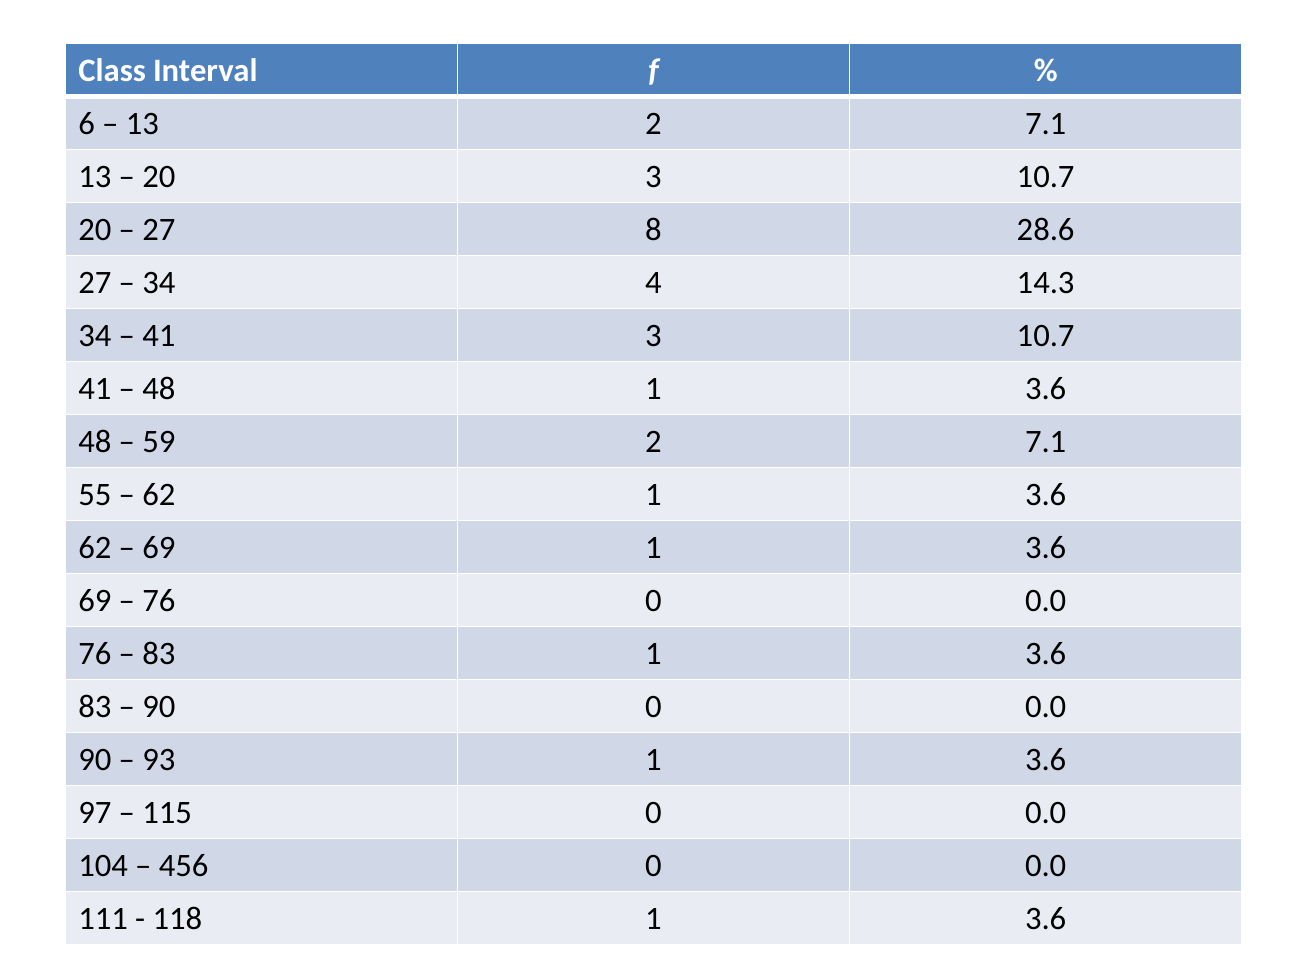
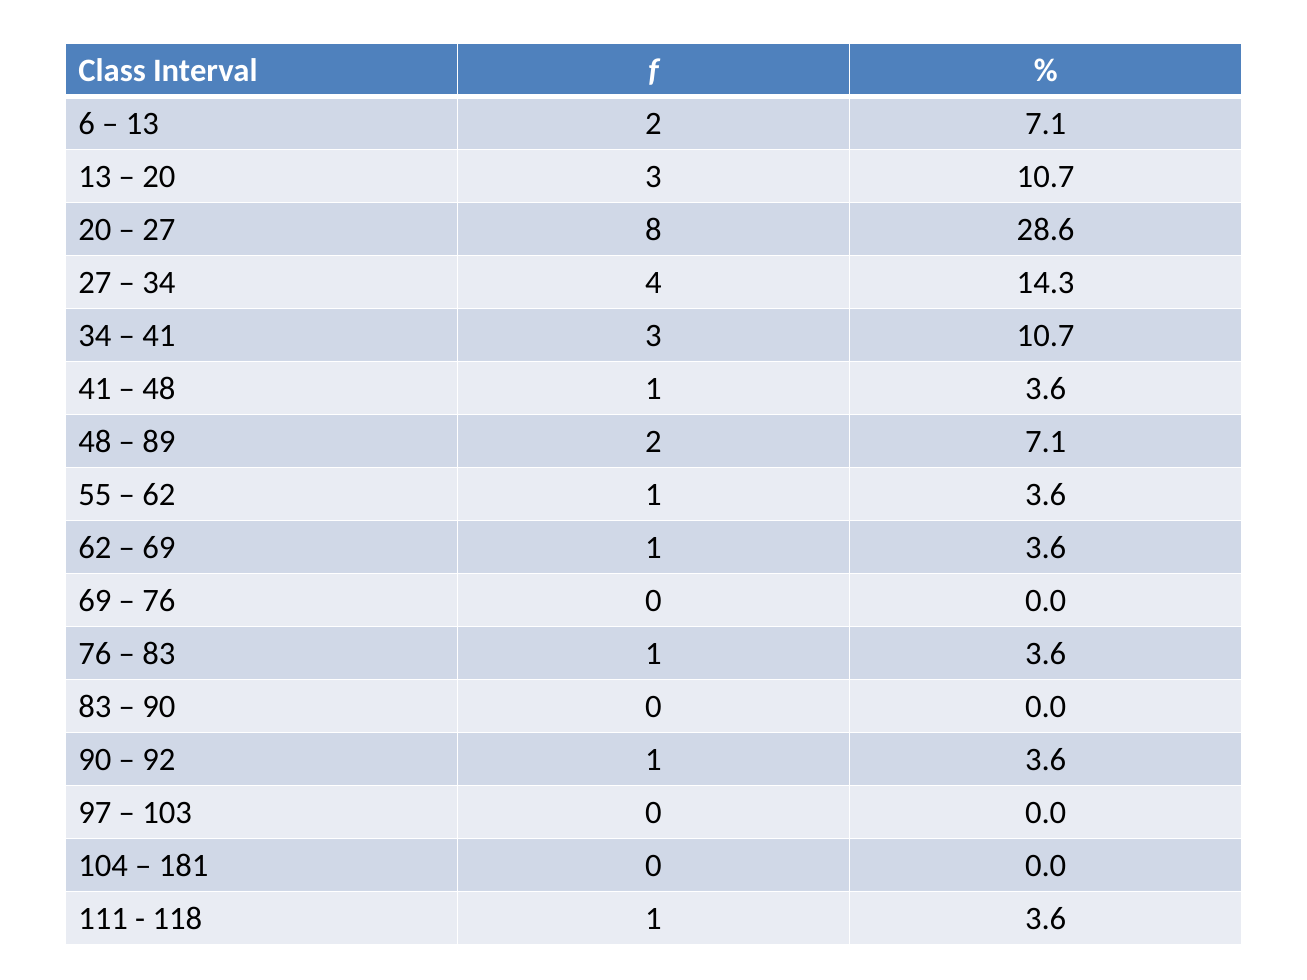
59: 59 -> 89 (159, 441)
93: 93 -> 92 (159, 759)
115: 115 -> 103 (167, 812)
456: 456 -> 181 (184, 865)
